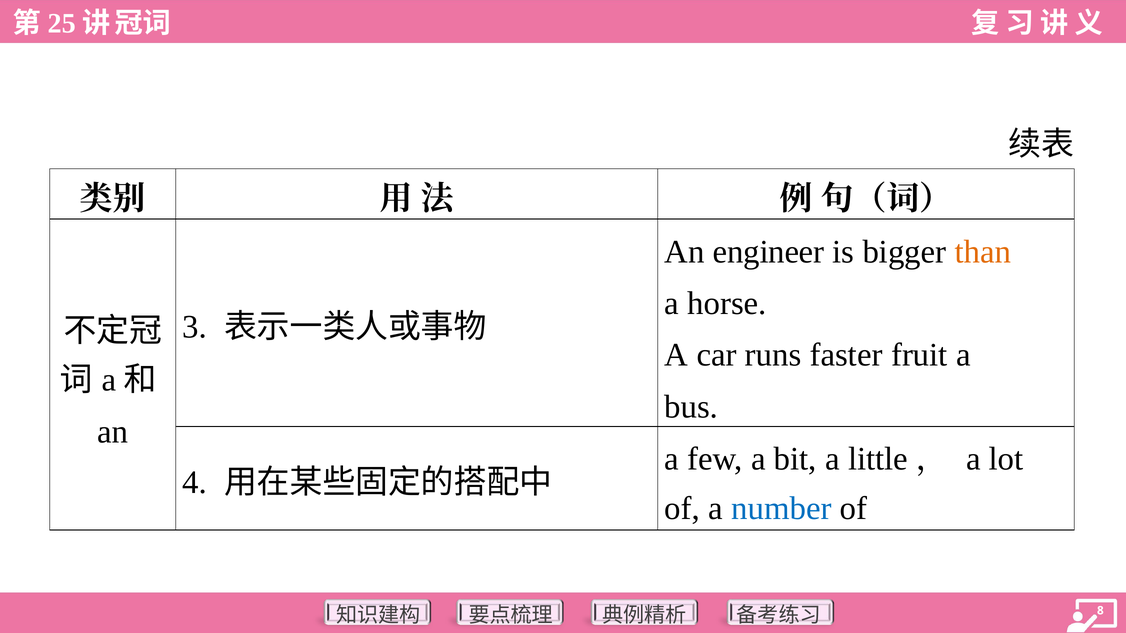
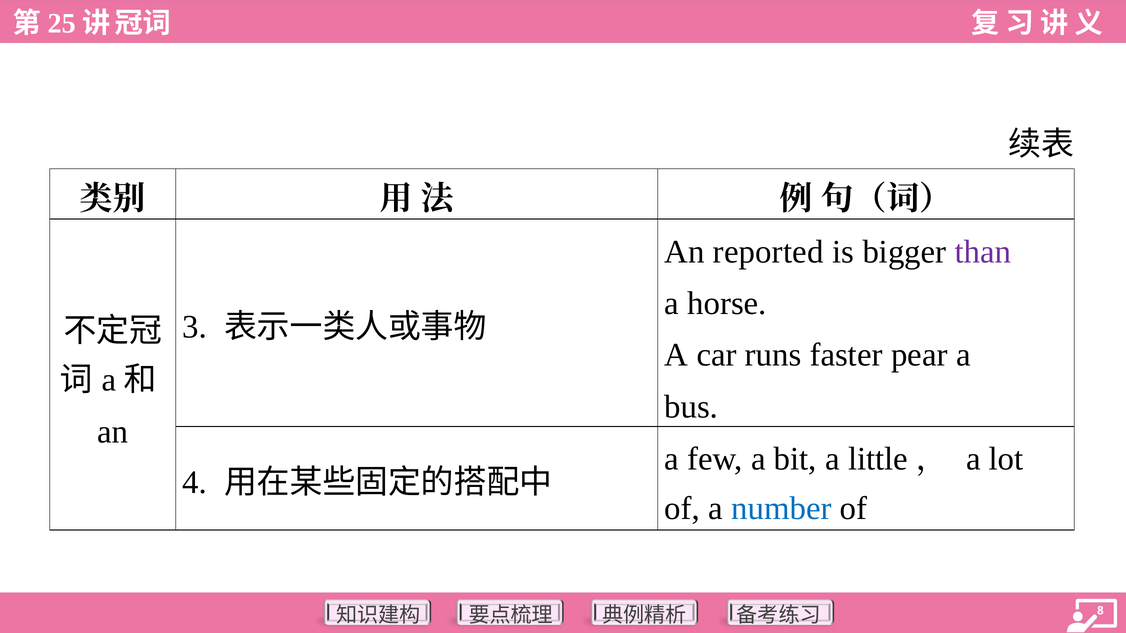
engineer: engineer -> reported (768, 252)
than colour: orange -> purple (983, 252)
fruit: fruit -> pear (919, 355)
